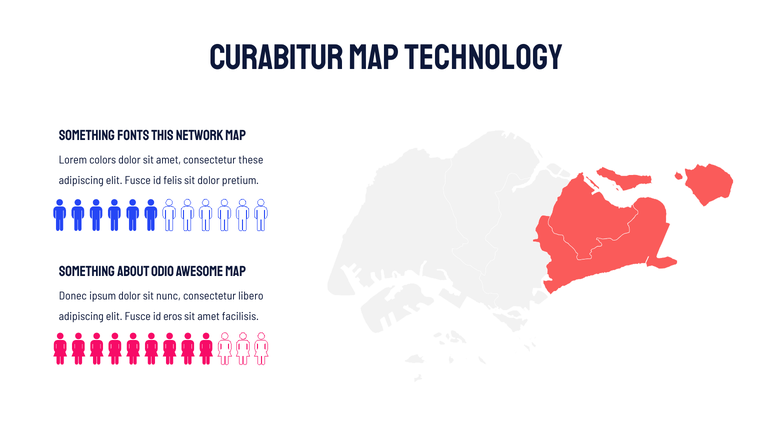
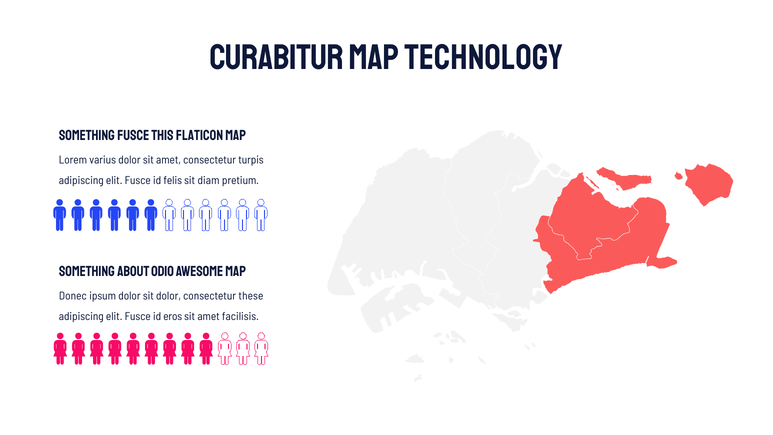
Something Fonts: Fonts -> Fusce (133, 135)
Network: Network -> Flaticon (200, 135)
colors: colors -> varius (103, 160)
these: these -> turpis (251, 160)
sit dolor: dolor -> diam (209, 180)
sit nunc: nunc -> dolor (168, 296)
libero: libero -> these (251, 296)
